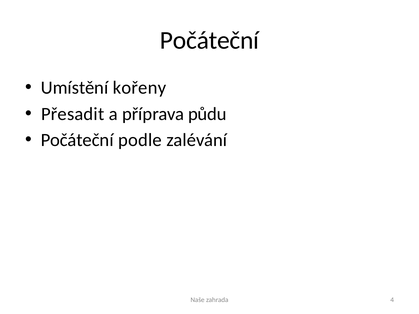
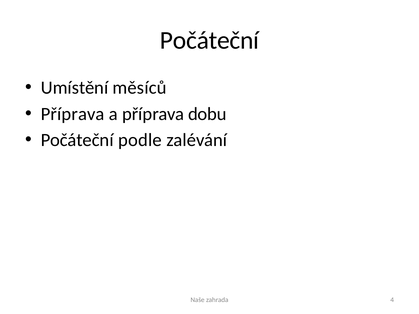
kořeny: kořeny -> měsíců (140, 88)
Přesadit: Přesadit -> Příprava (73, 114)
půdu: půdu -> dobu (207, 114)
